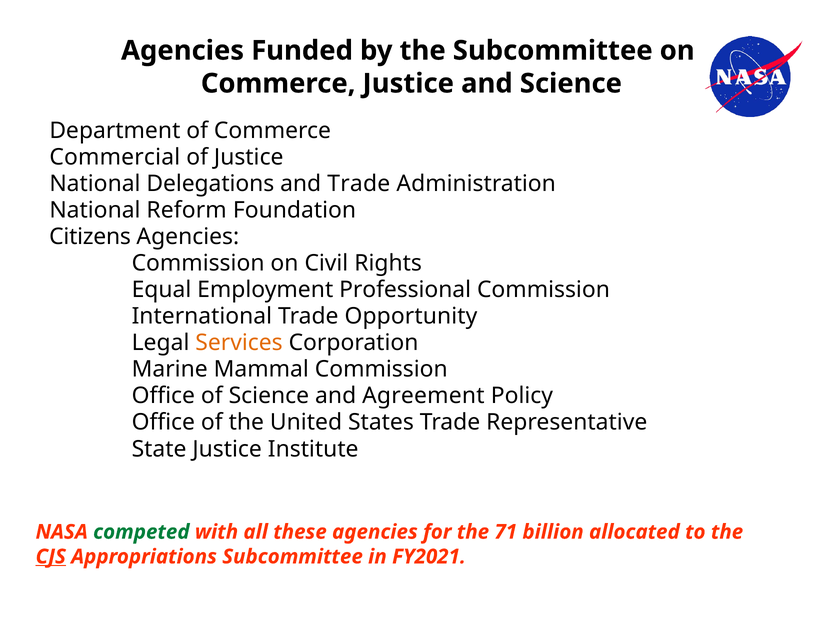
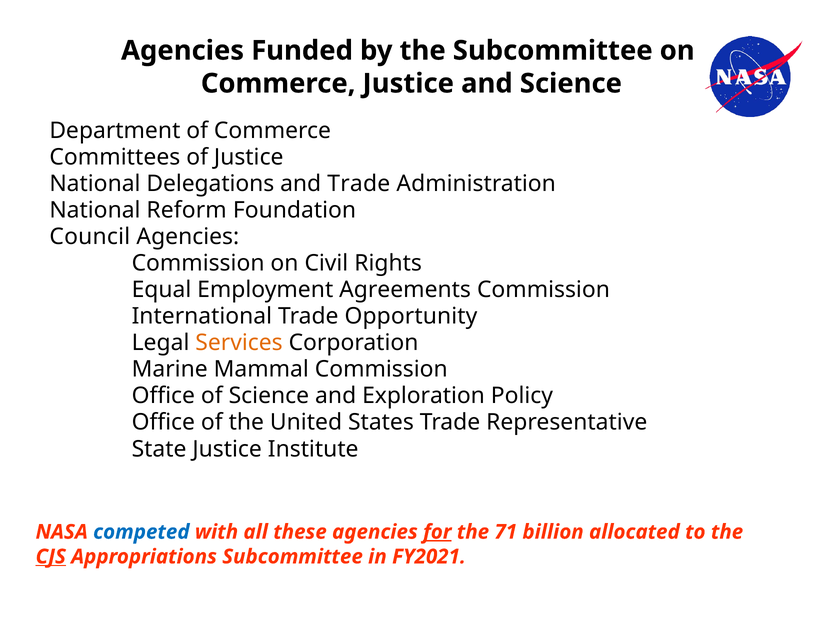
Commercial: Commercial -> Committees (115, 157)
Citizens: Citizens -> Council (90, 237)
Professional: Professional -> Agreements (405, 290)
Agreement: Agreement -> Exploration (424, 396)
competed colour: green -> blue (141, 532)
for underline: none -> present (437, 532)
